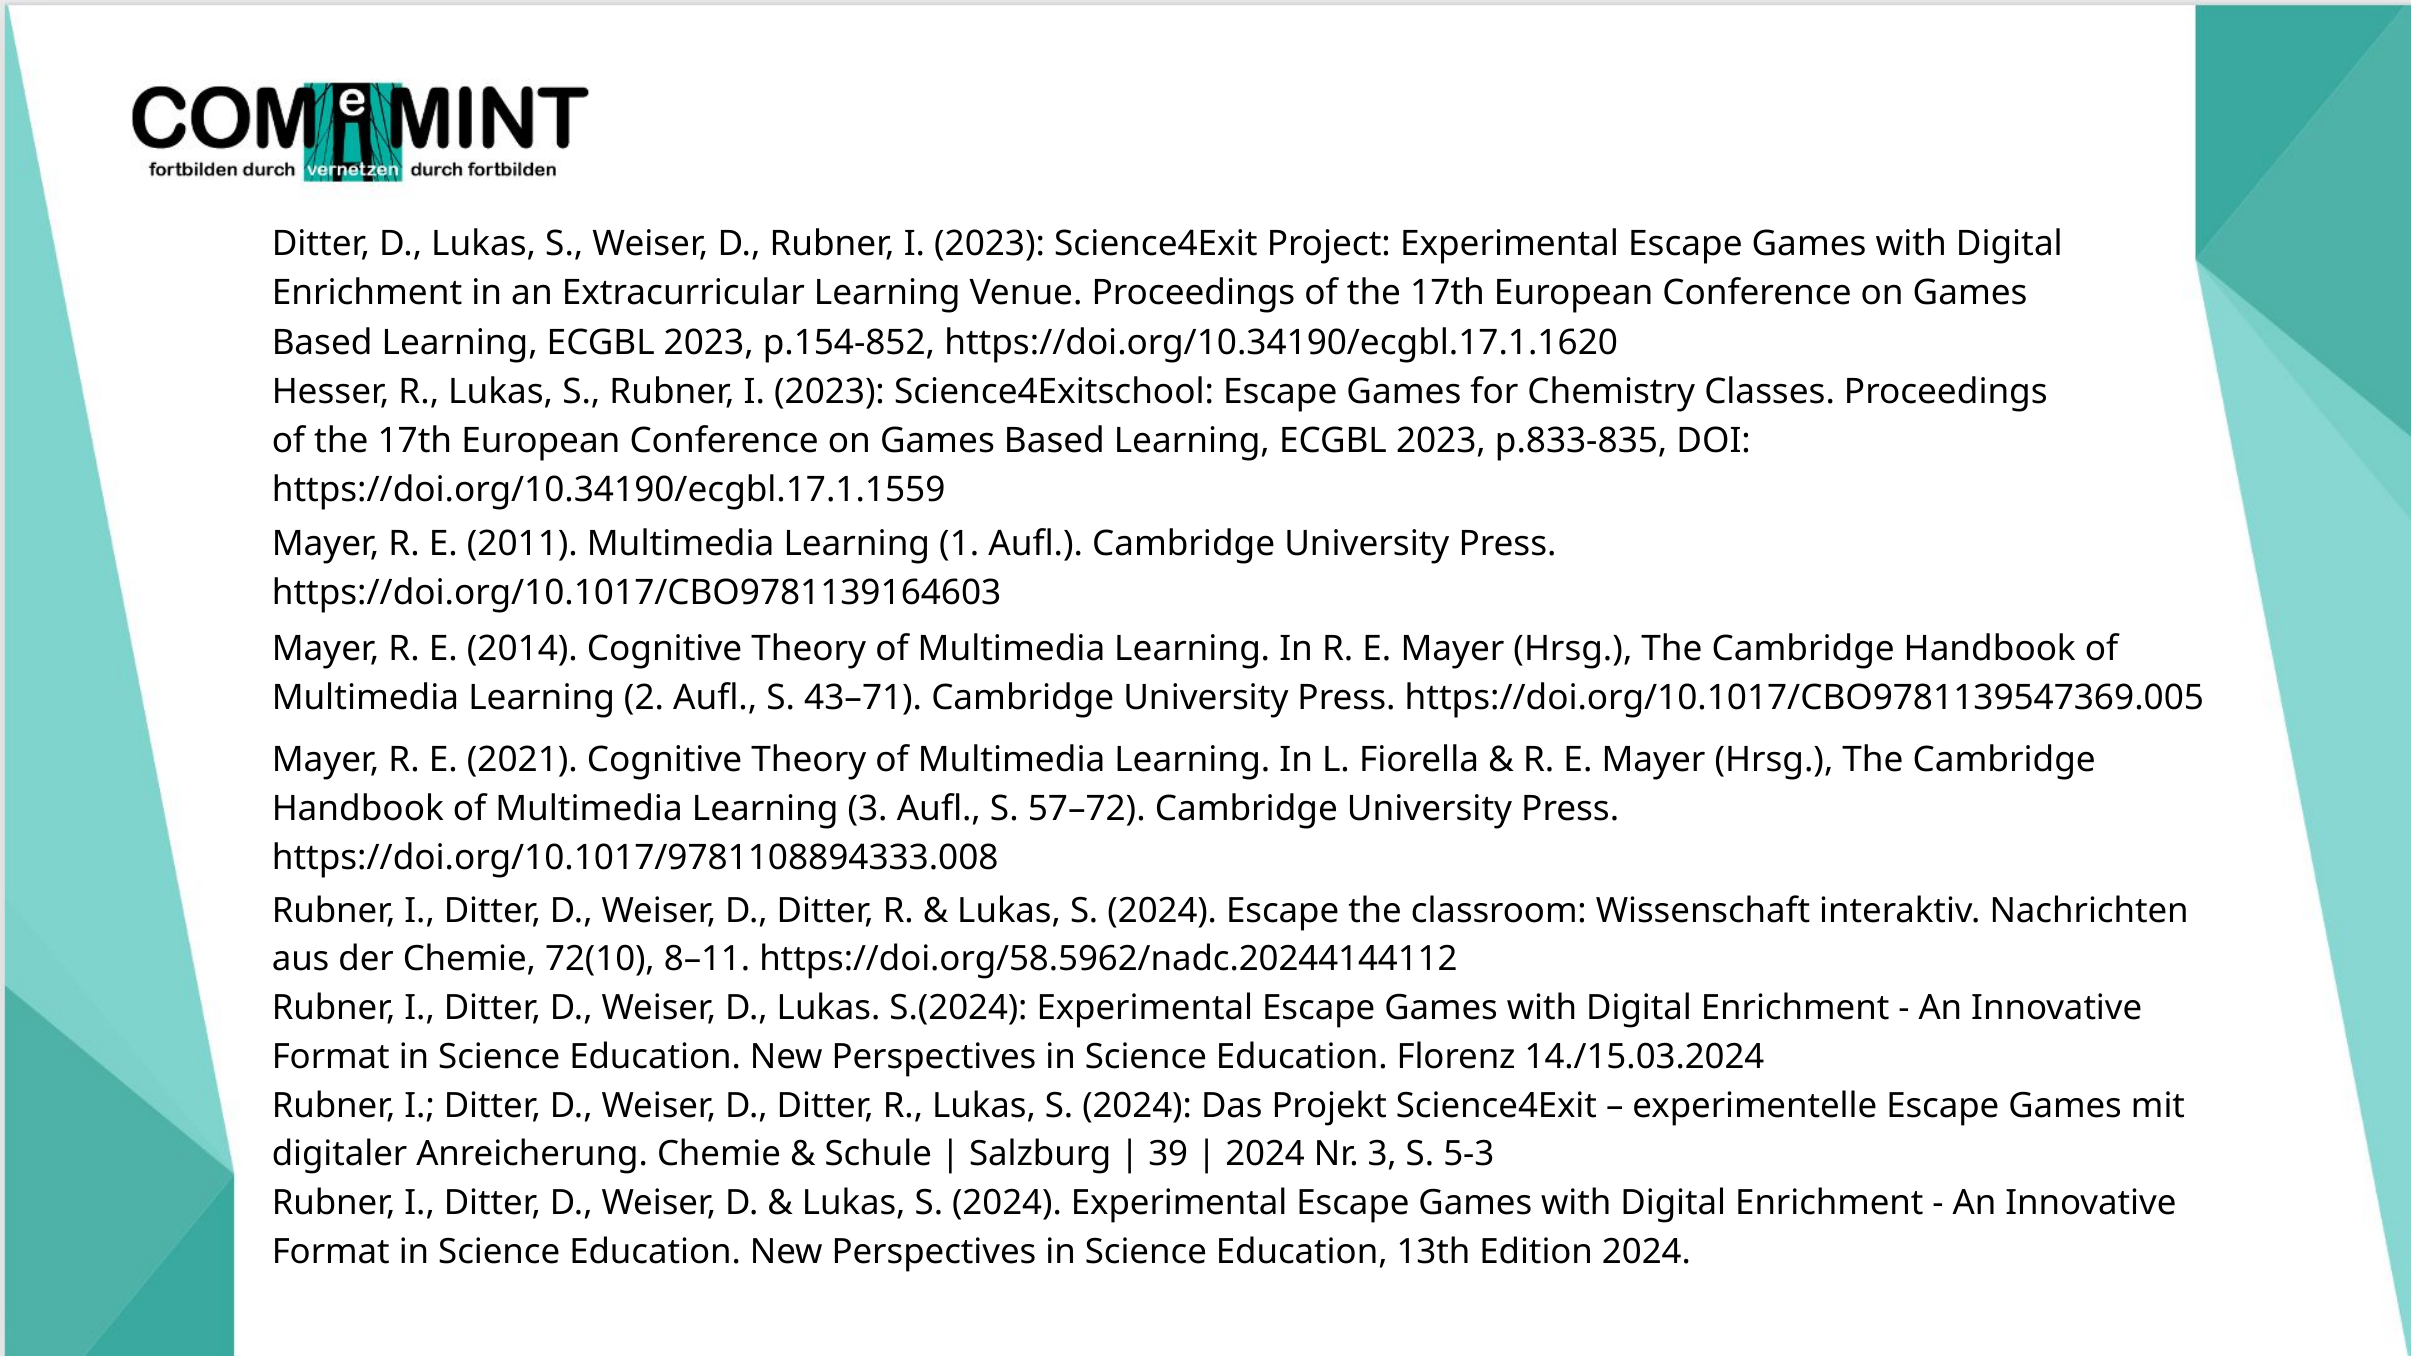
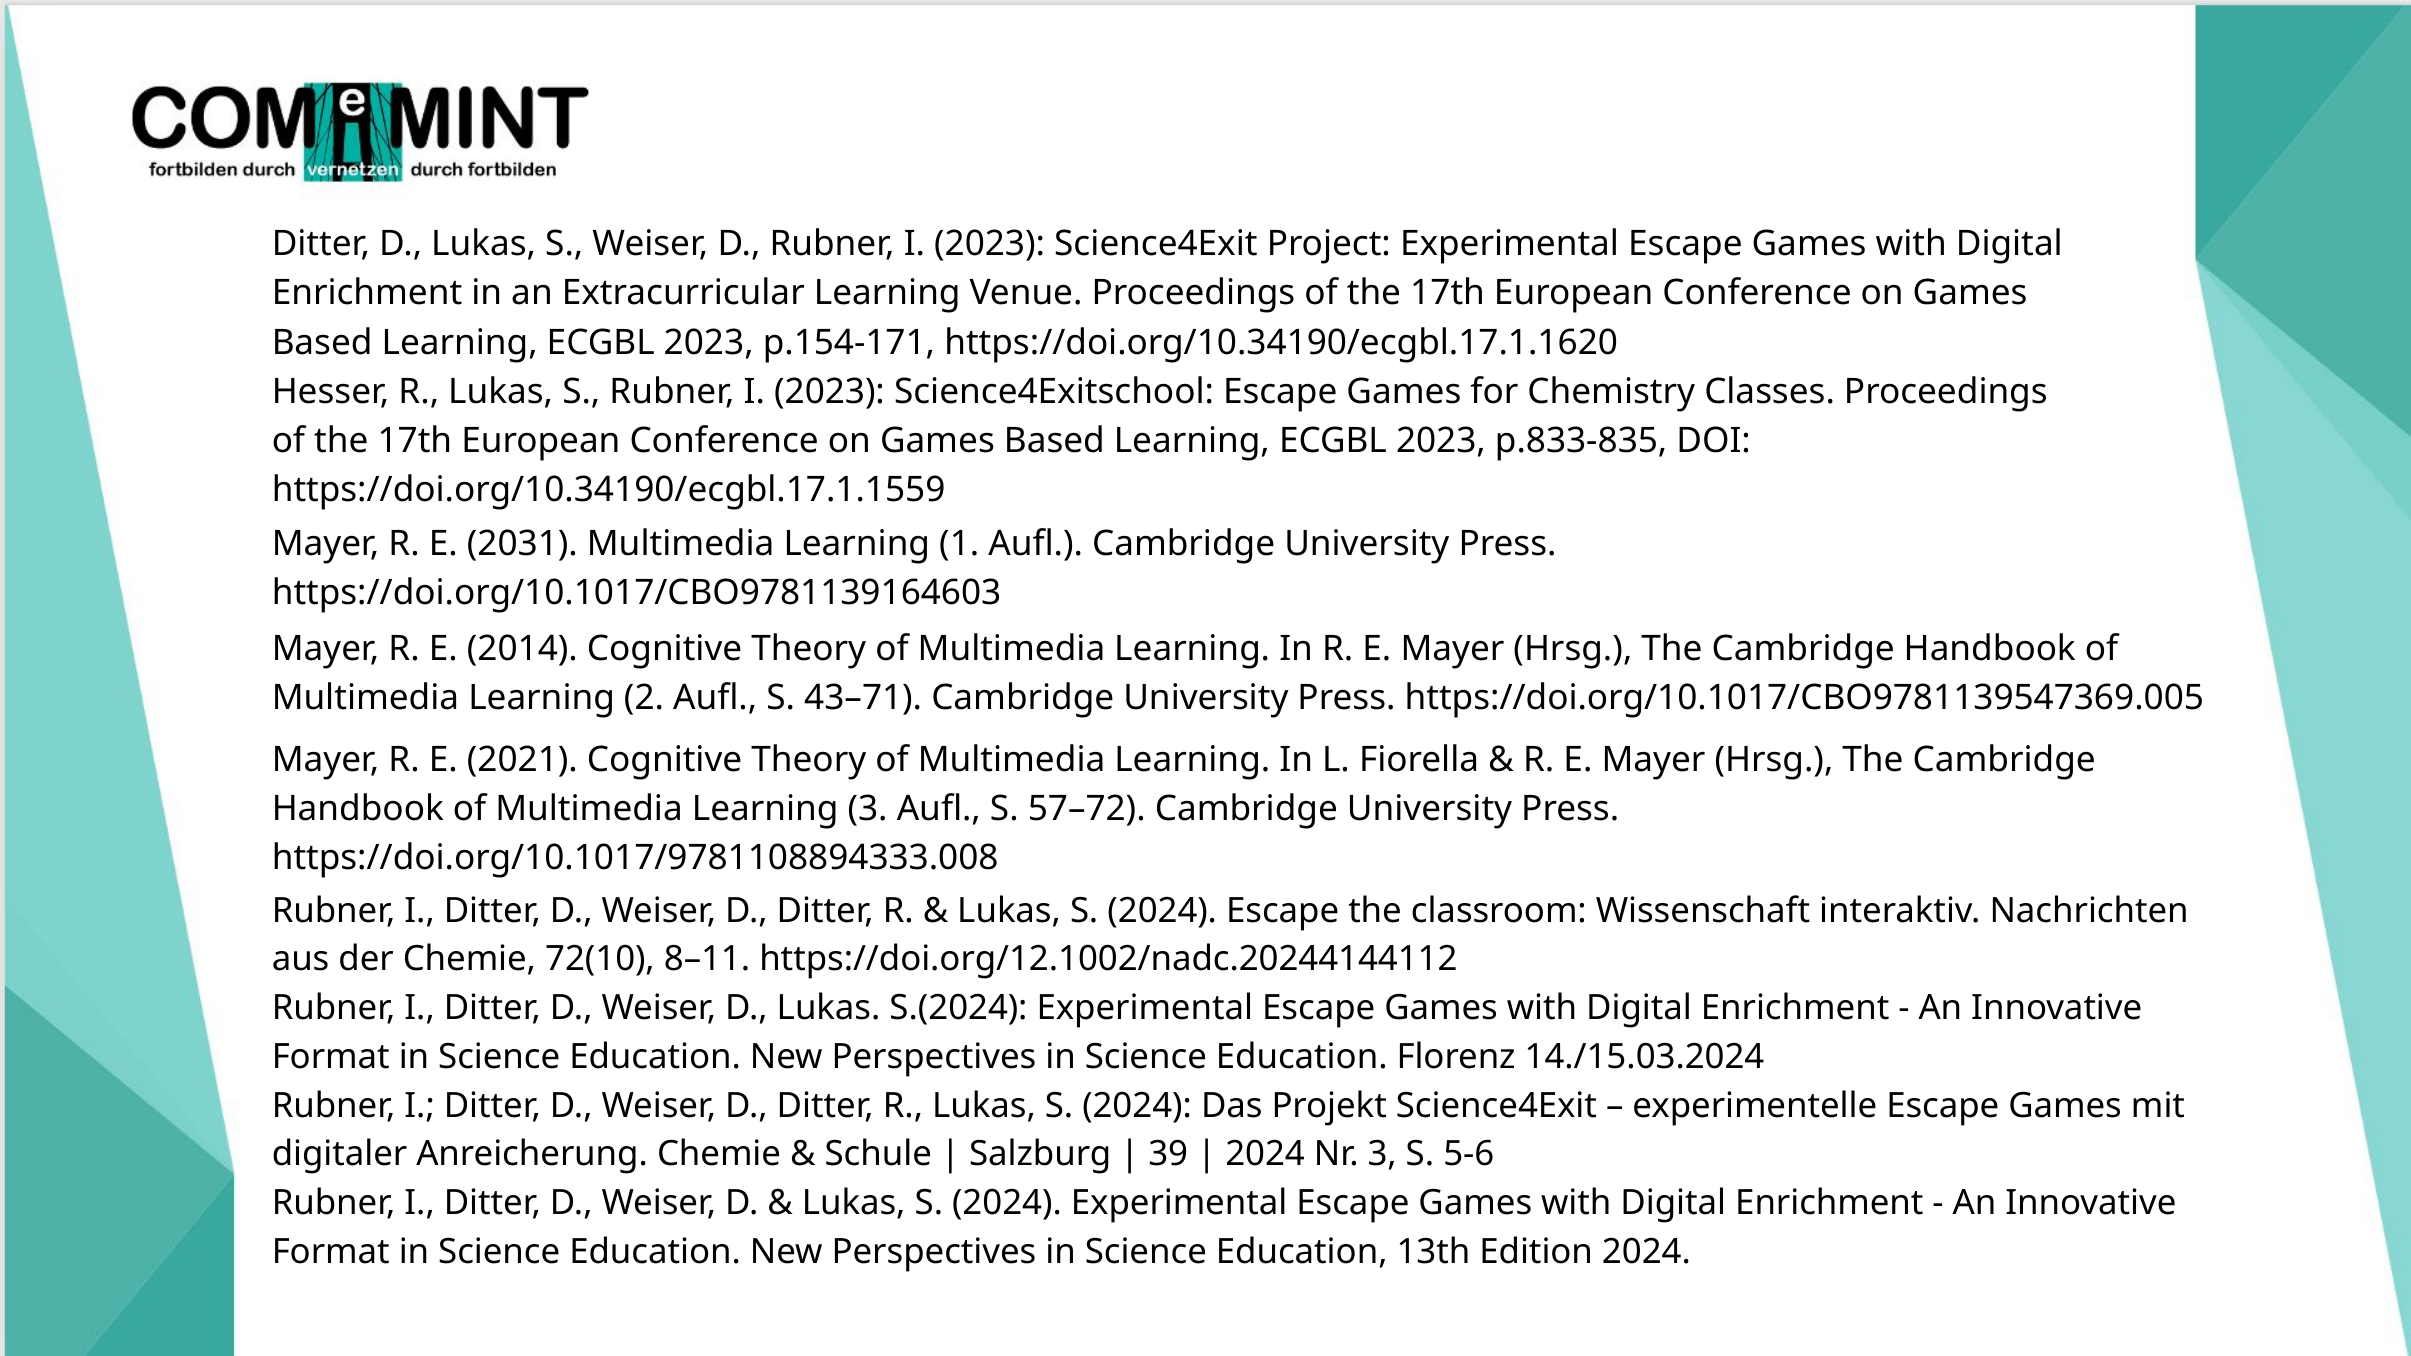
p.154-852: p.154-852 -> p.154-171 (849, 343)
2011: 2011 -> 2031 (522, 544)
https://doi.org/58.5962/nadc.20244144112: https://doi.org/58.5962/nadc.20244144112 -> https://doi.org/12.1002/nadc.20244144112 (1108, 960)
5-3: 5-3 -> 5-6 (1469, 1154)
